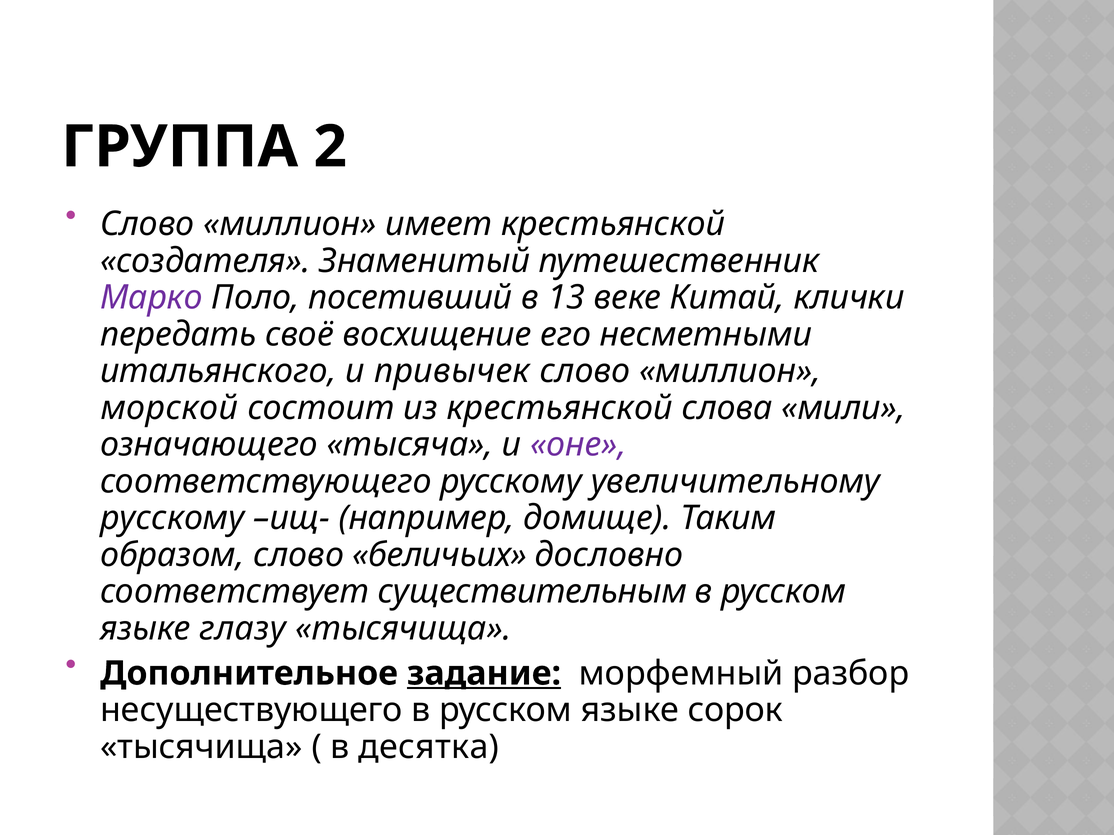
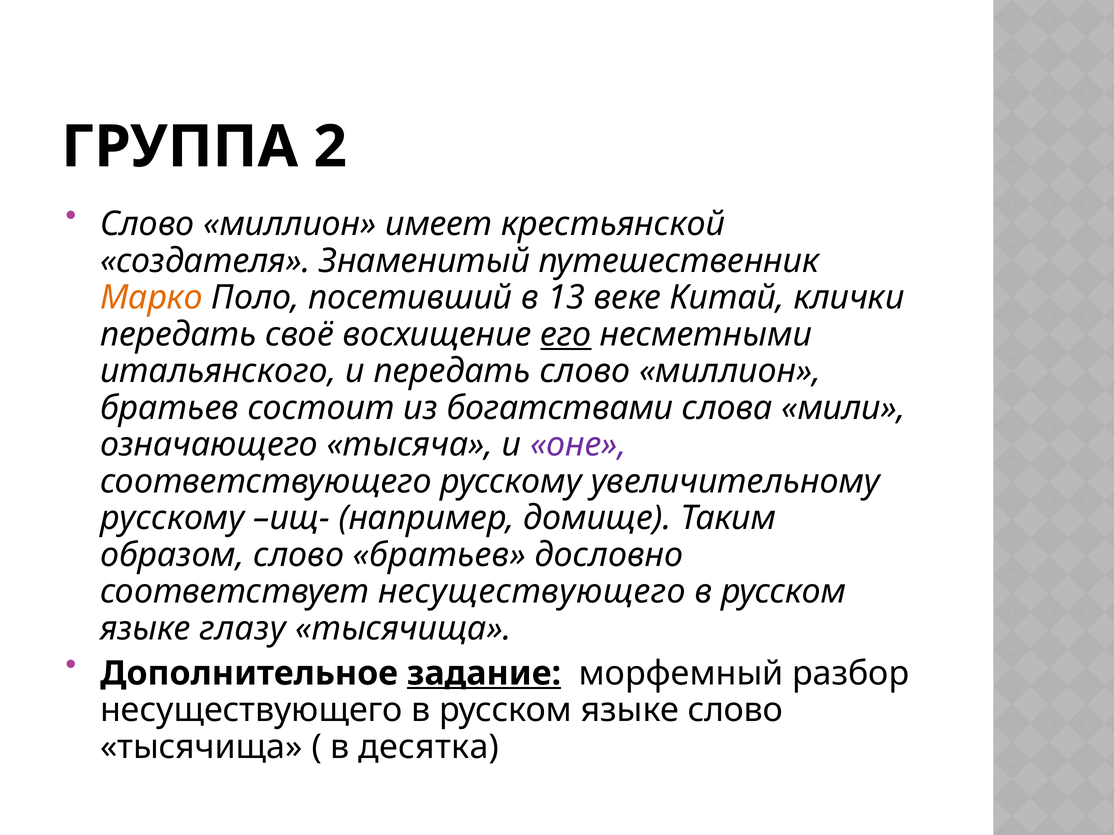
Марко colour: purple -> orange (151, 298)
его underline: none -> present (566, 335)
и привычек: привычек -> передать (452, 371)
морской: морской -> братьев (170, 408)
из крестьянской: крестьянской -> богатствами (560, 408)
слово беличьих: беличьих -> братьев (439, 555)
соответствует существительным: существительным -> несуществующего (532, 592)
языке сорок: сорок -> слово (735, 710)
